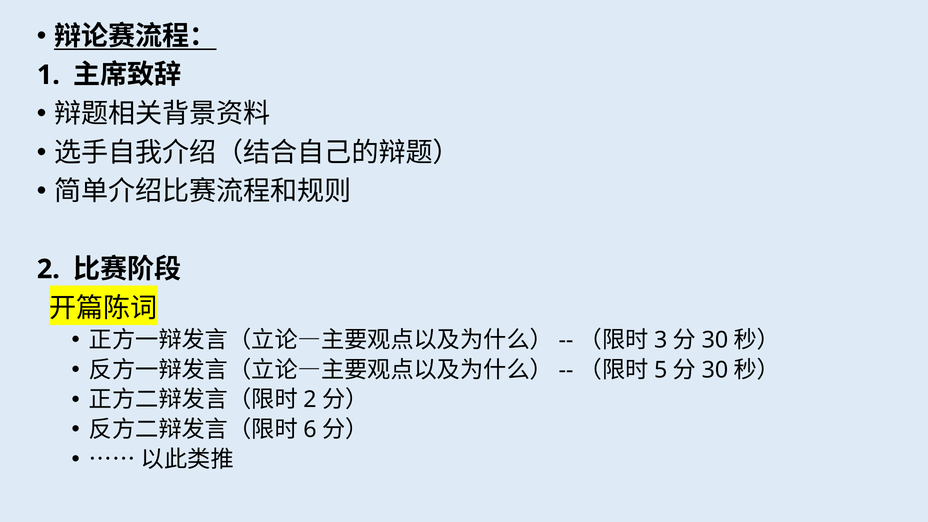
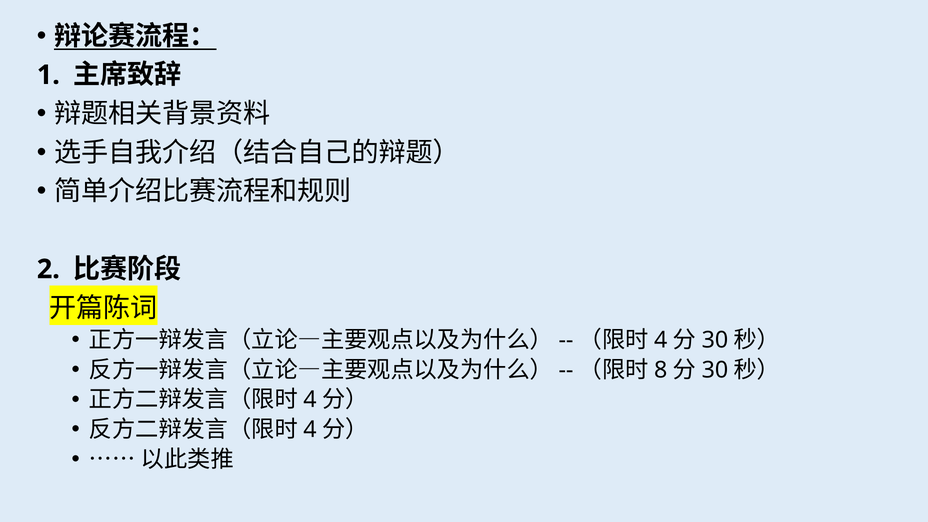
3: 3 -> 4 (661, 340)
5: 5 -> 8 (661, 370)
2: 2 -> 4 (310, 400)
6: 6 -> 4 (310, 430)
